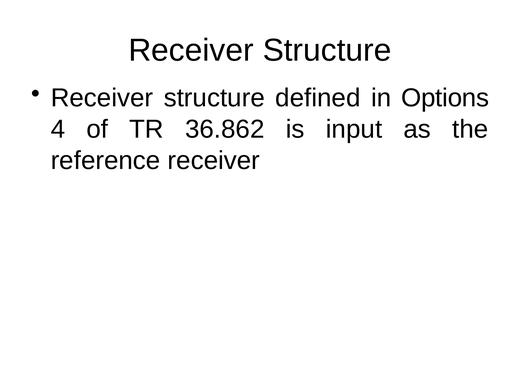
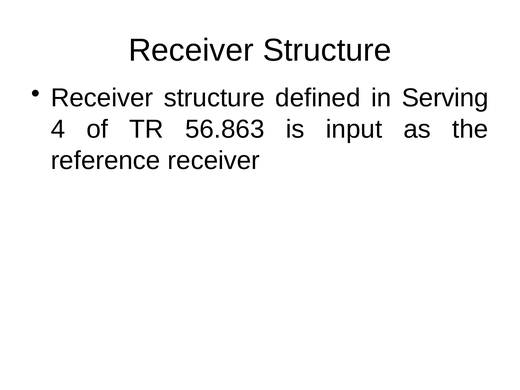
Options: Options -> Serving (445, 98)
36.862: 36.862 -> 56.863 (225, 129)
